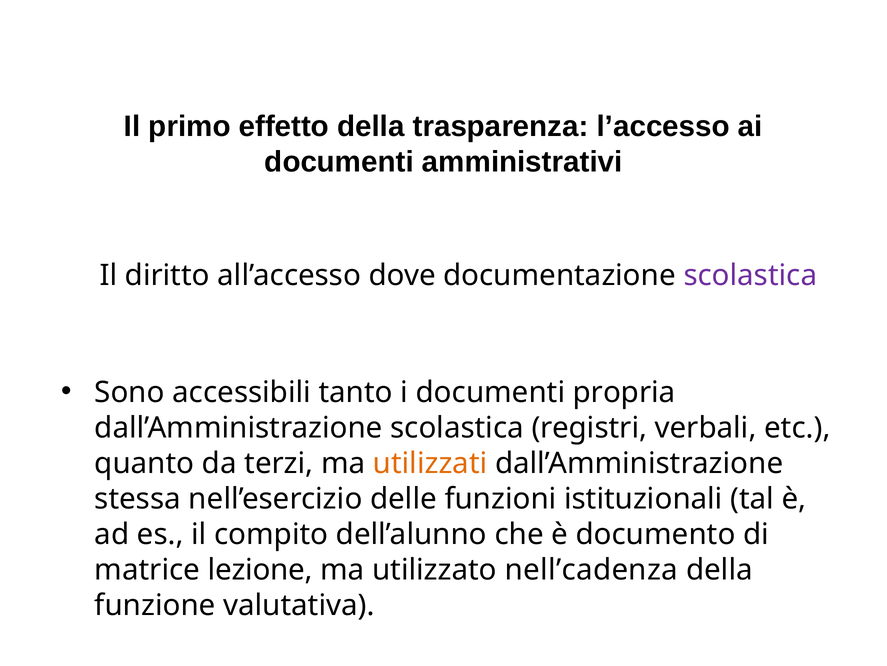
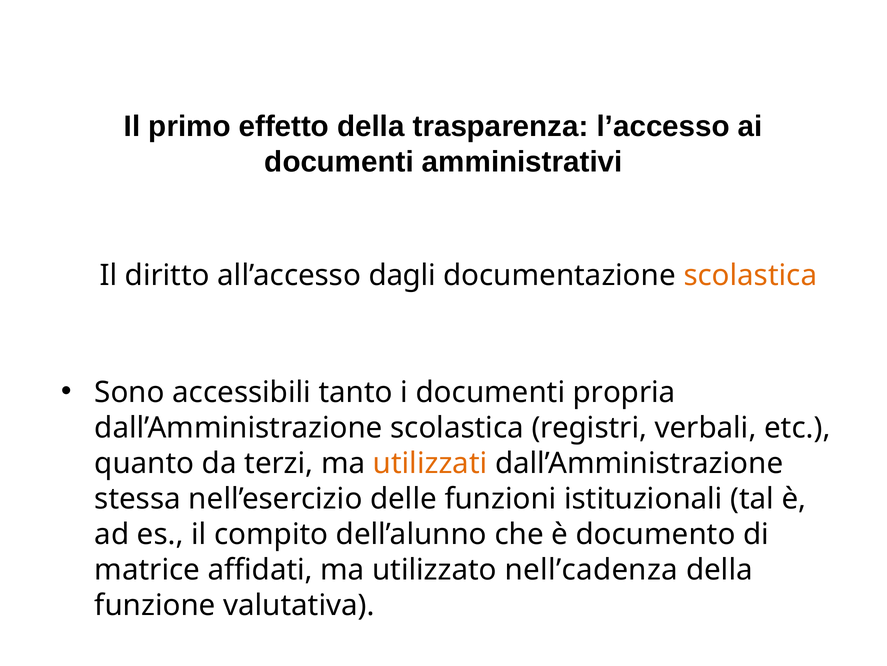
dove: dove -> dagli (402, 275)
scolastica colour: purple -> orange (750, 275)
lezione: lezione -> affidati (260, 569)
